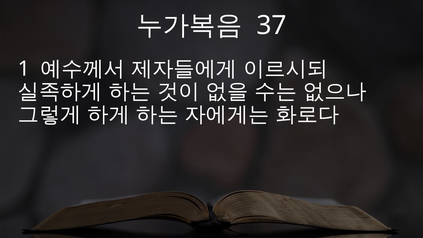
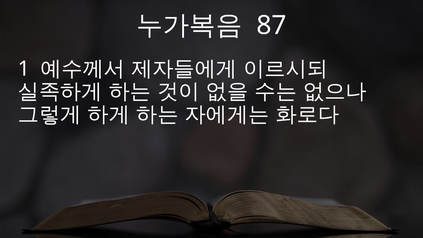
37: 37 -> 87 (271, 25)
